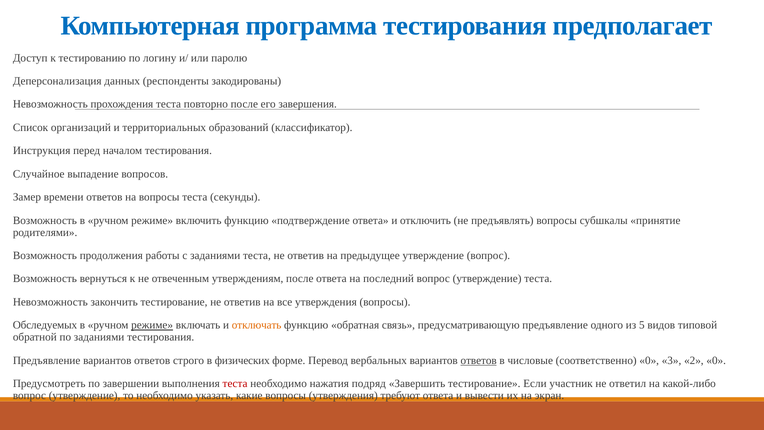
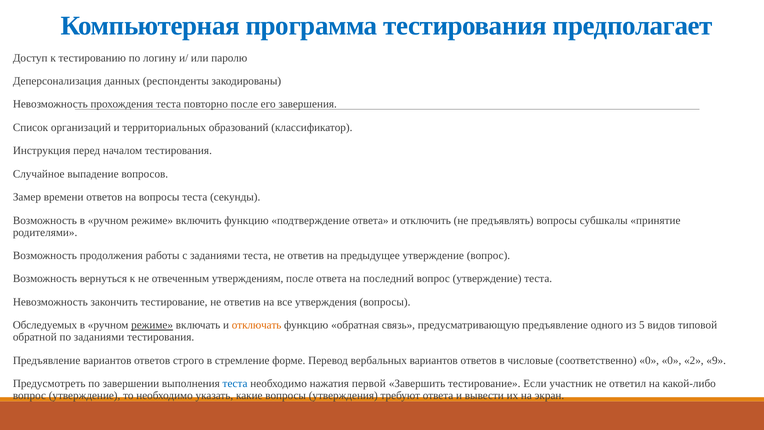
физических: физических -> стремление (242, 360)
ответов underline: present -> none (479, 360)
0 3: 3 -> 0 (672, 360)
2 0: 0 -> 9 (716, 360)
теста colour: red -> blue (235, 383)
подряд: подряд -> первой (369, 383)
